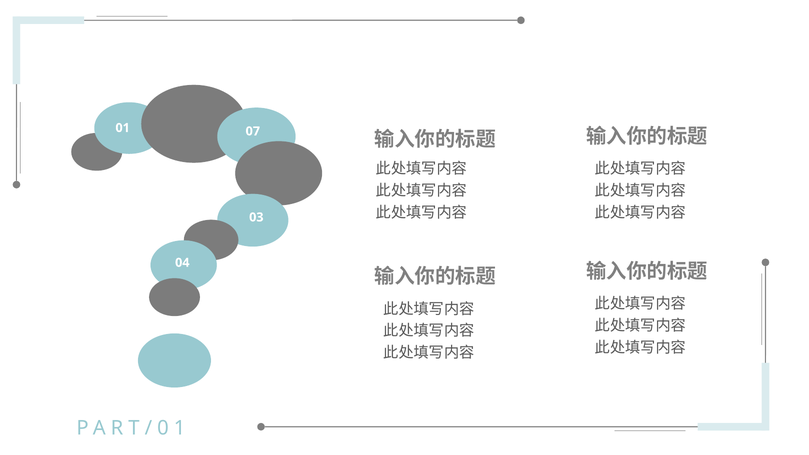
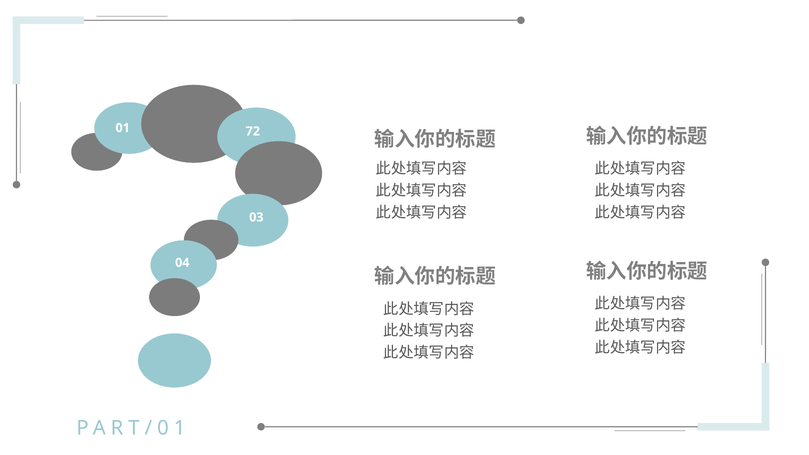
07: 07 -> 72 (253, 131)
